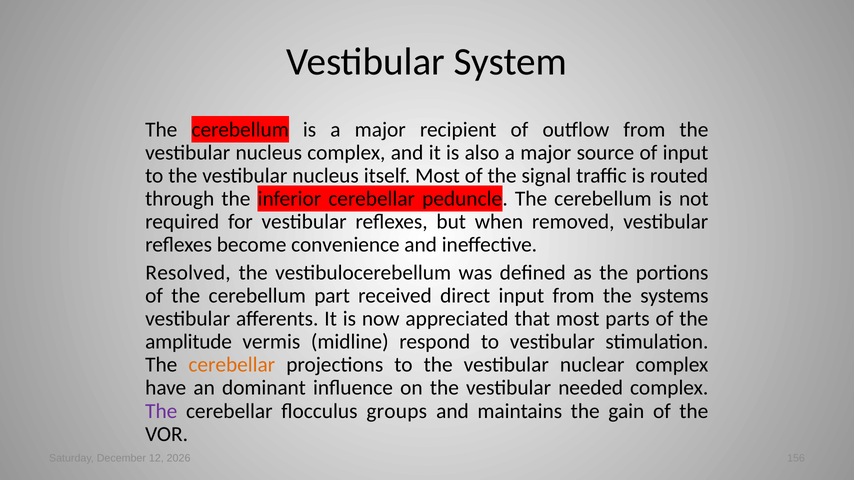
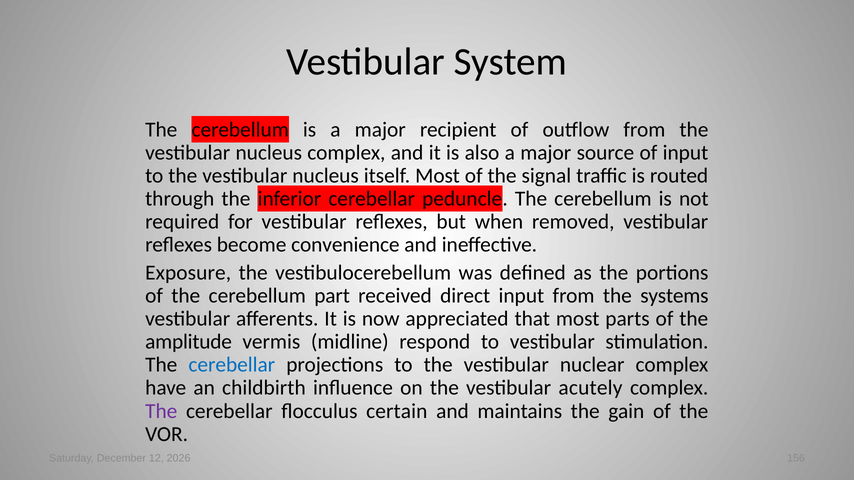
Resolved: Resolved -> Exposure (188, 273)
cerebellar colour: orange -> blue (232, 365)
dominant: dominant -> childbirth (264, 388)
needed: needed -> acutely (590, 388)
groups: groups -> certain (397, 411)
